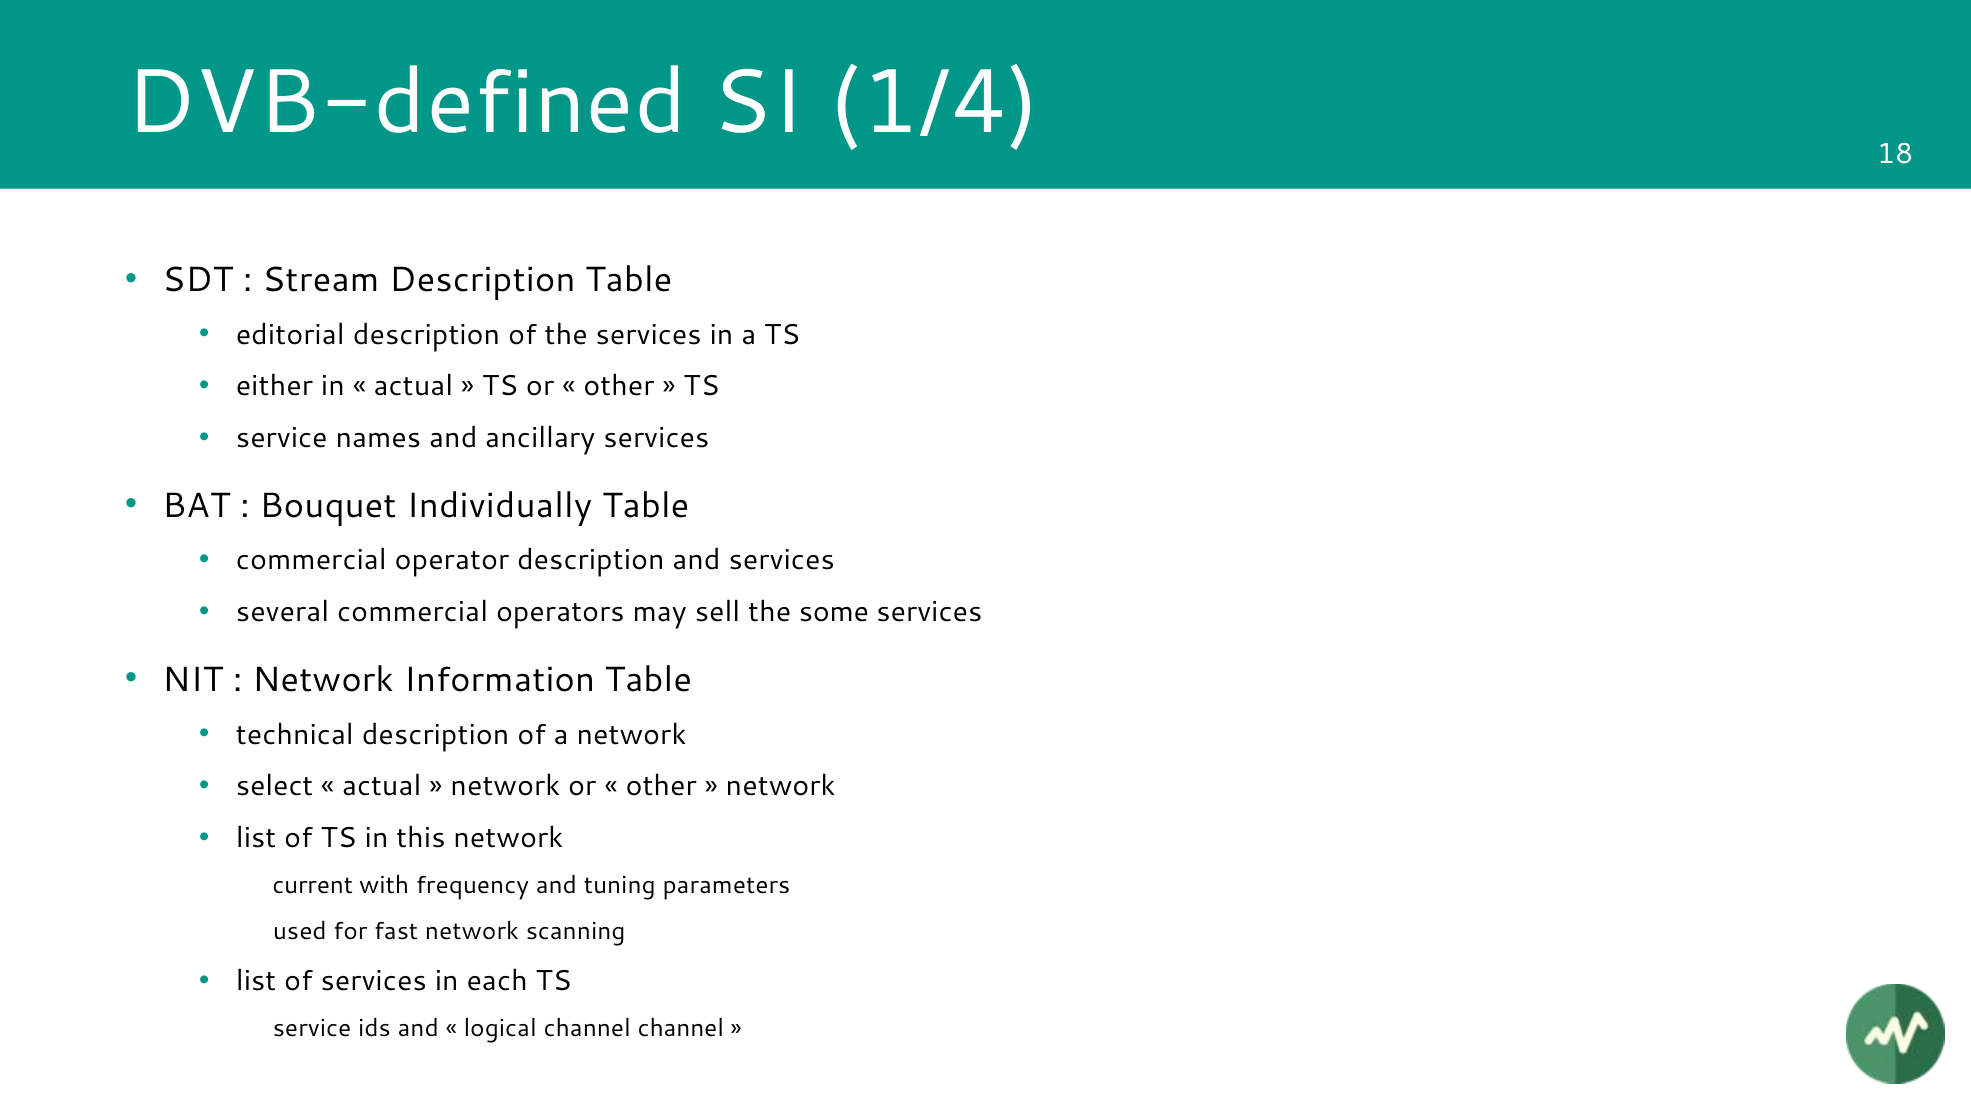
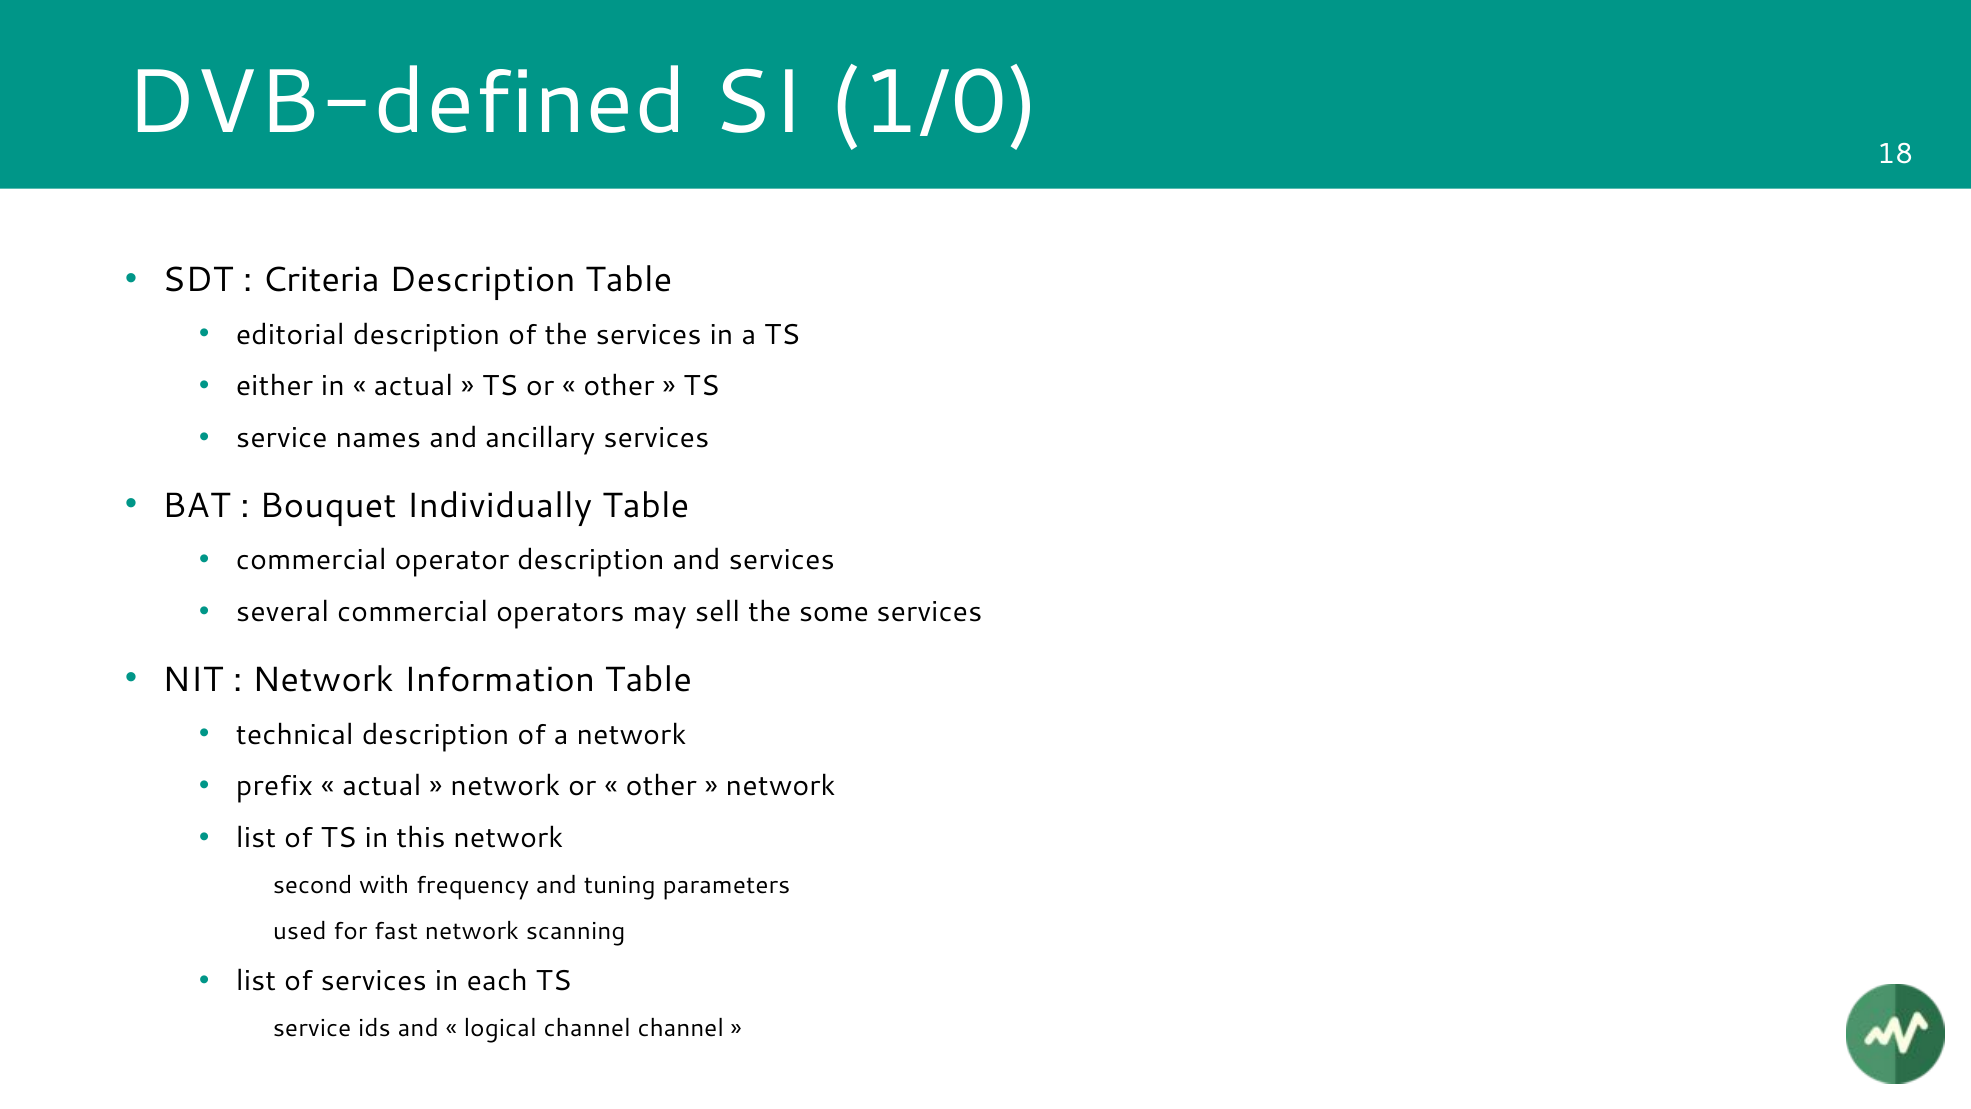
1/4: 1/4 -> 1/0 (934, 103)
Stream: Stream -> Criteria (321, 280)
select: select -> prefix (275, 786)
current: current -> second (313, 886)
